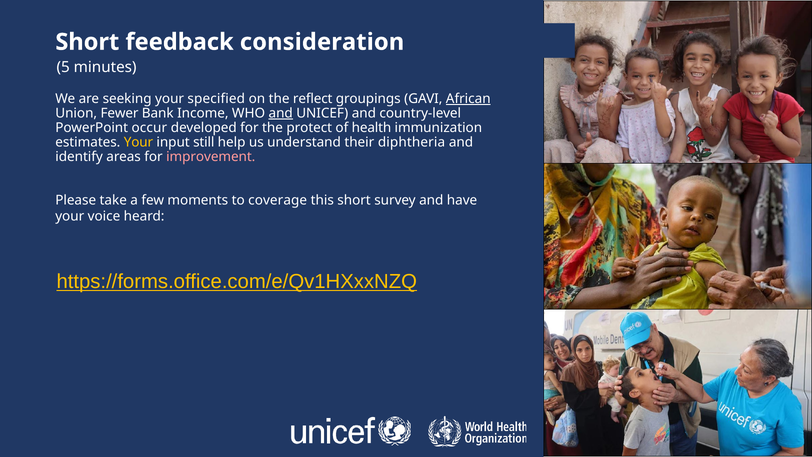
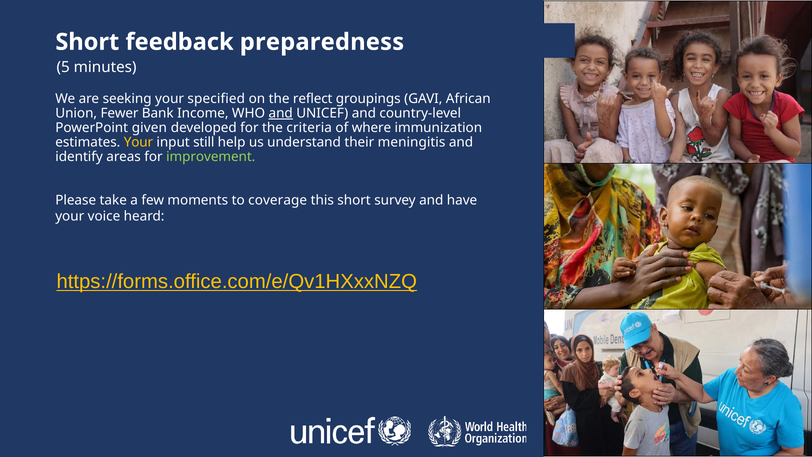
consideration: consideration -> preparedness (322, 42)
African underline: present -> none (468, 99)
occur: occur -> given (149, 128)
protect: protect -> criteria (309, 128)
health: health -> where (371, 128)
diphtheria: diphtheria -> meningitis (412, 142)
improvement colour: pink -> light green (211, 157)
